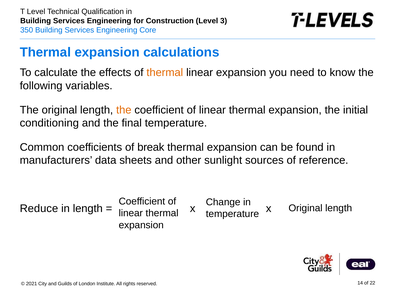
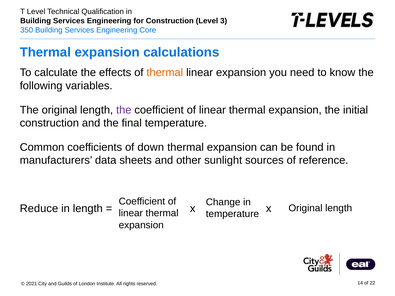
the colour: orange -> purple (124, 110)
conditioning: conditioning -> construction (49, 123)
break: break -> down (151, 147)
